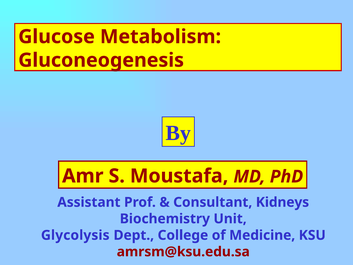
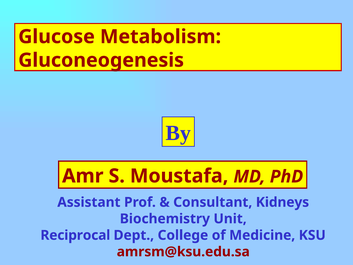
Glycolysis: Glycolysis -> Reciprocal (75, 235)
